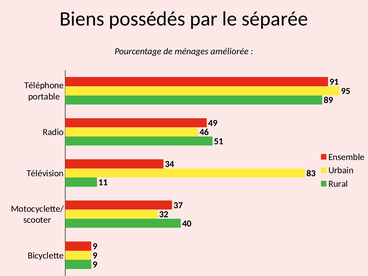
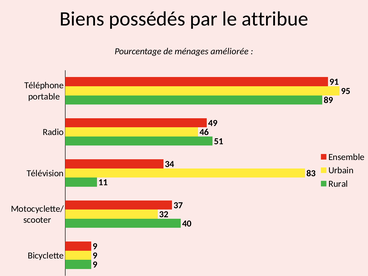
séparée: séparée -> attribue (275, 19)
